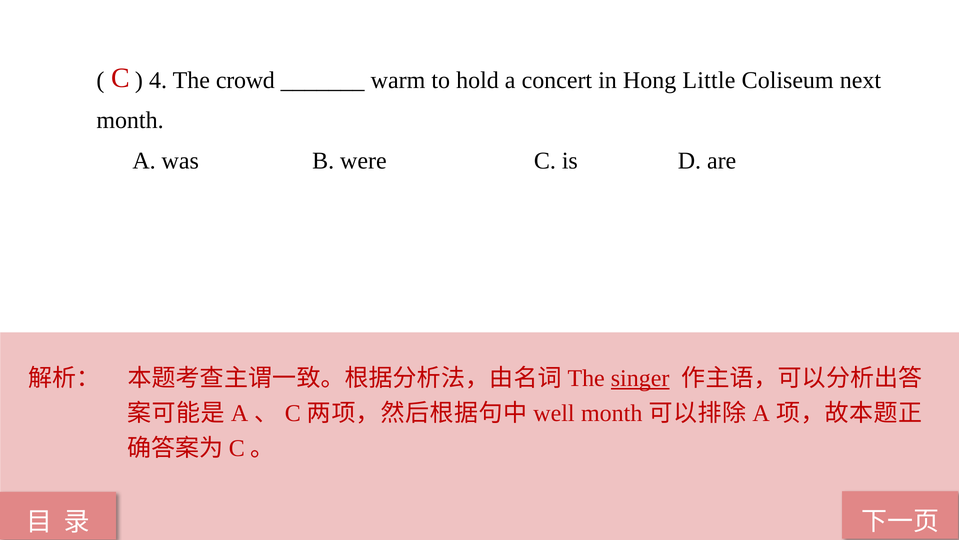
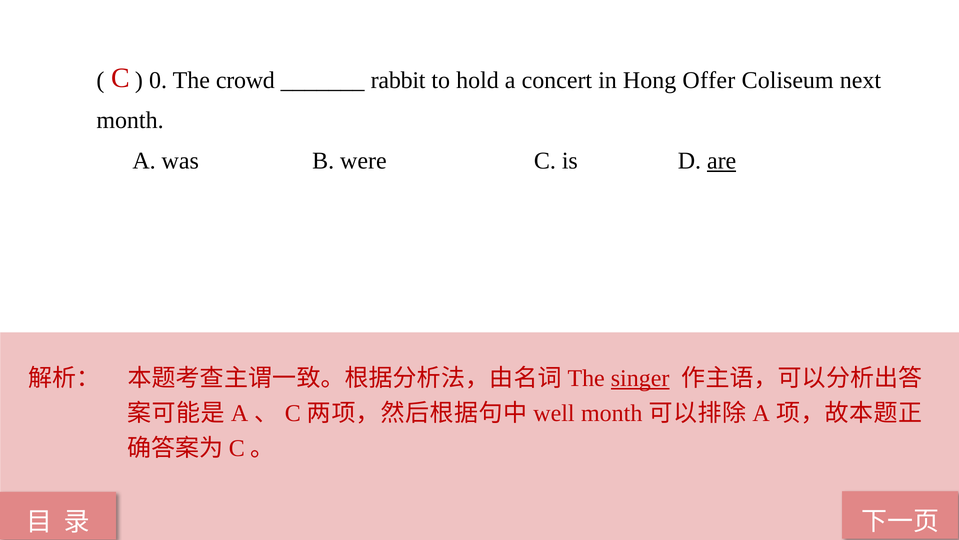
4: 4 -> 0 (158, 80)
warm: warm -> rabbit (398, 80)
Little: Little -> Offer (709, 80)
are underline: none -> present (722, 161)
